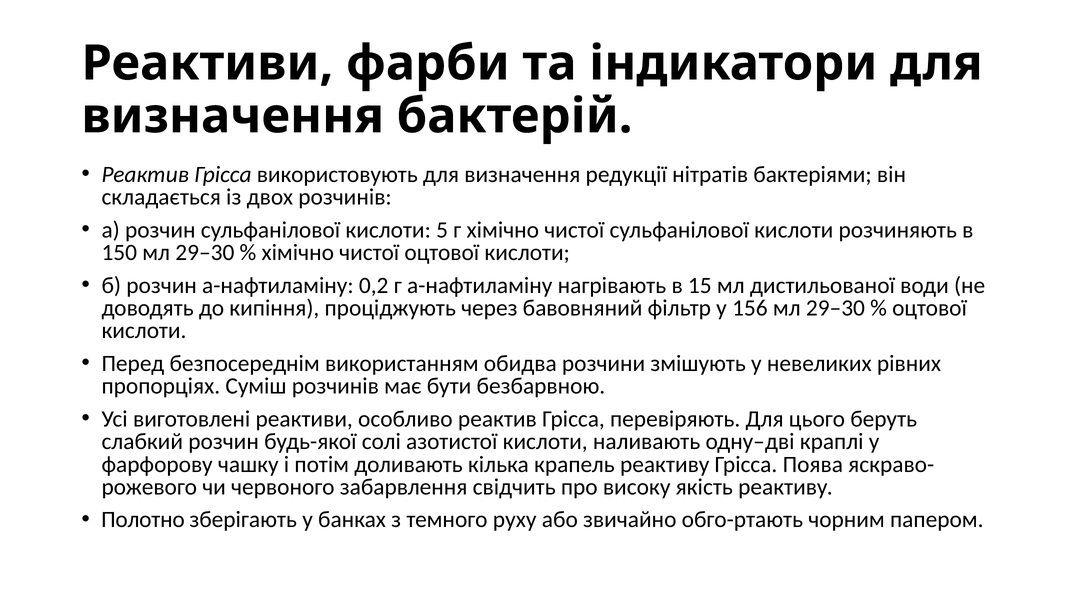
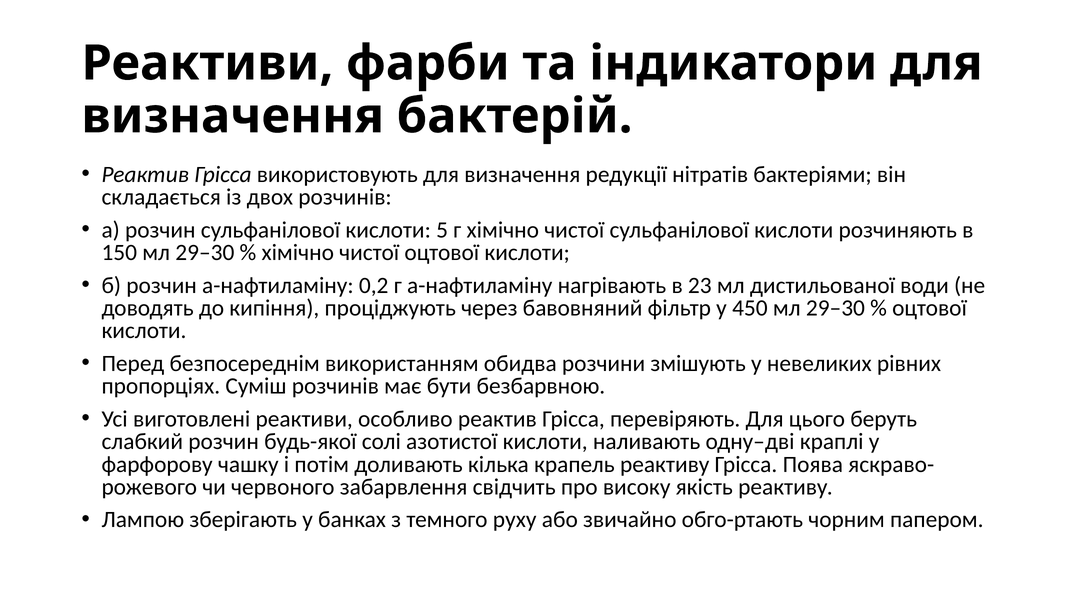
15: 15 -> 23 (700, 285)
156: 156 -> 450 (750, 308)
Полотно: Полотно -> Лампою (143, 520)
